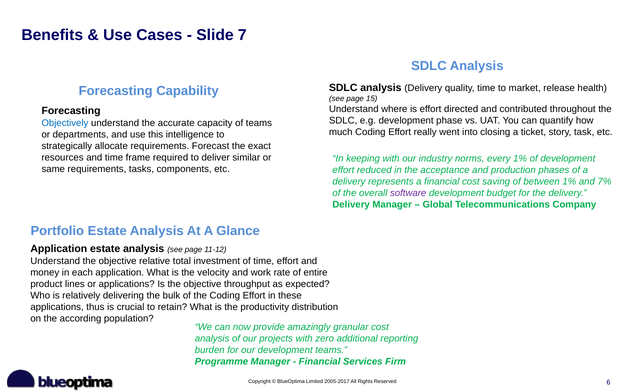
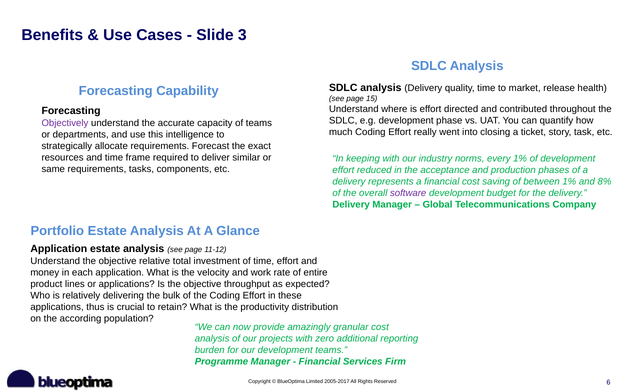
7: 7 -> 3 (242, 35)
Objectively colour: blue -> purple (65, 123)
7%: 7% -> 8% (605, 181)
